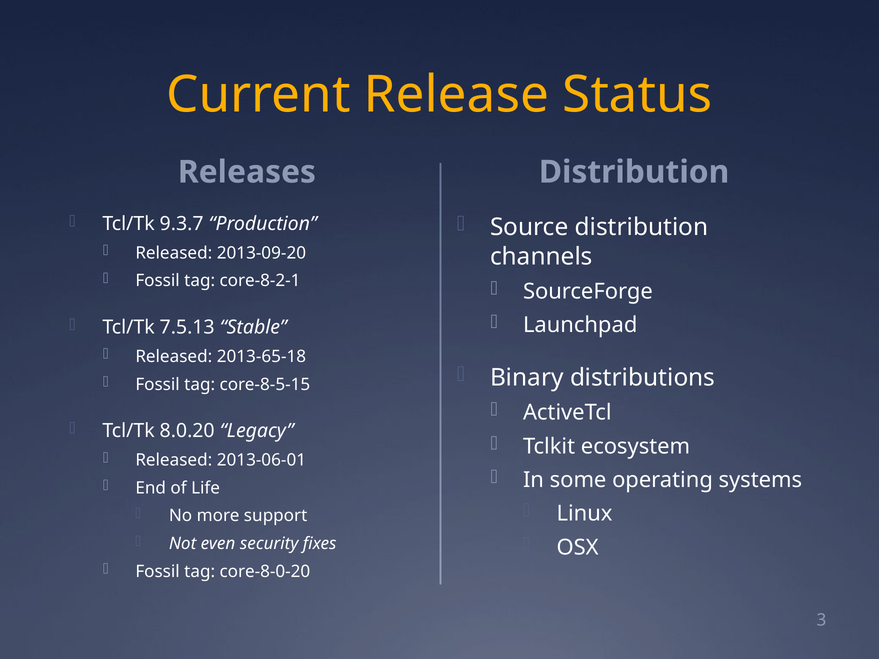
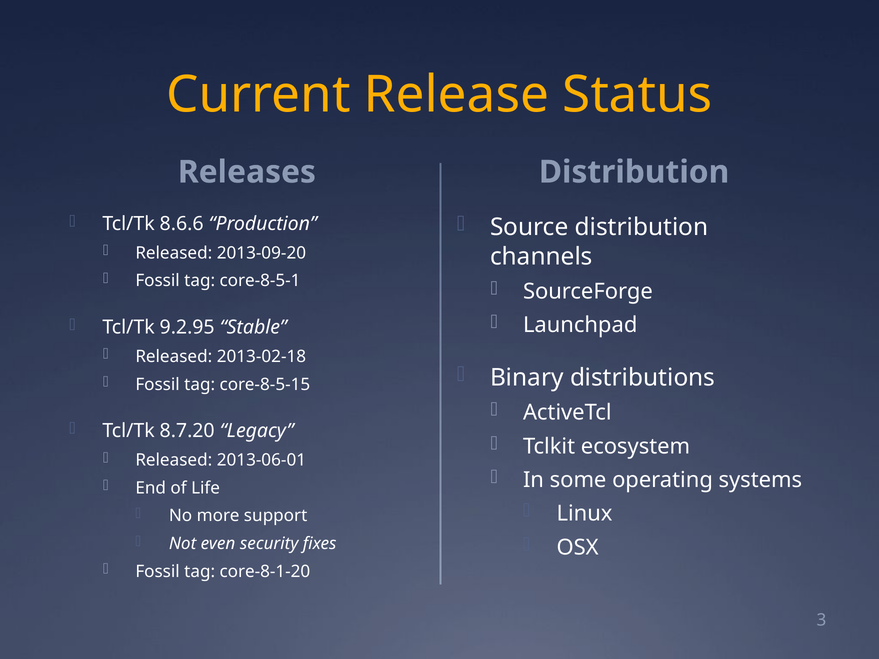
9.3.7: 9.3.7 -> 8.6.6 (182, 224)
core-8-2-1: core-8-2-1 -> core-8-5-1 (260, 281)
7.5.13: 7.5.13 -> 9.2.95 (187, 328)
2013-65-18: 2013-65-18 -> 2013-02-18 (261, 357)
8.0.20: 8.0.20 -> 8.7.20 (187, 431)
core-8-0-20: core-8-0-20 -> core-8-1-20 (265, 572)
